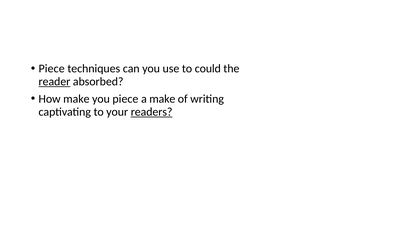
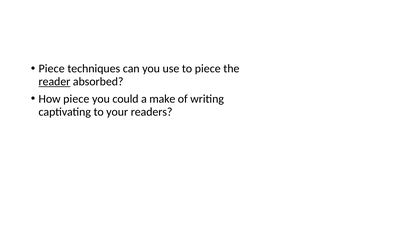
to could: could -> piece (208, 69)
How make: make -> piece (76, 99)
you piece: piece -> could (125, 99)
readers underline: present -> none (152, 112)
